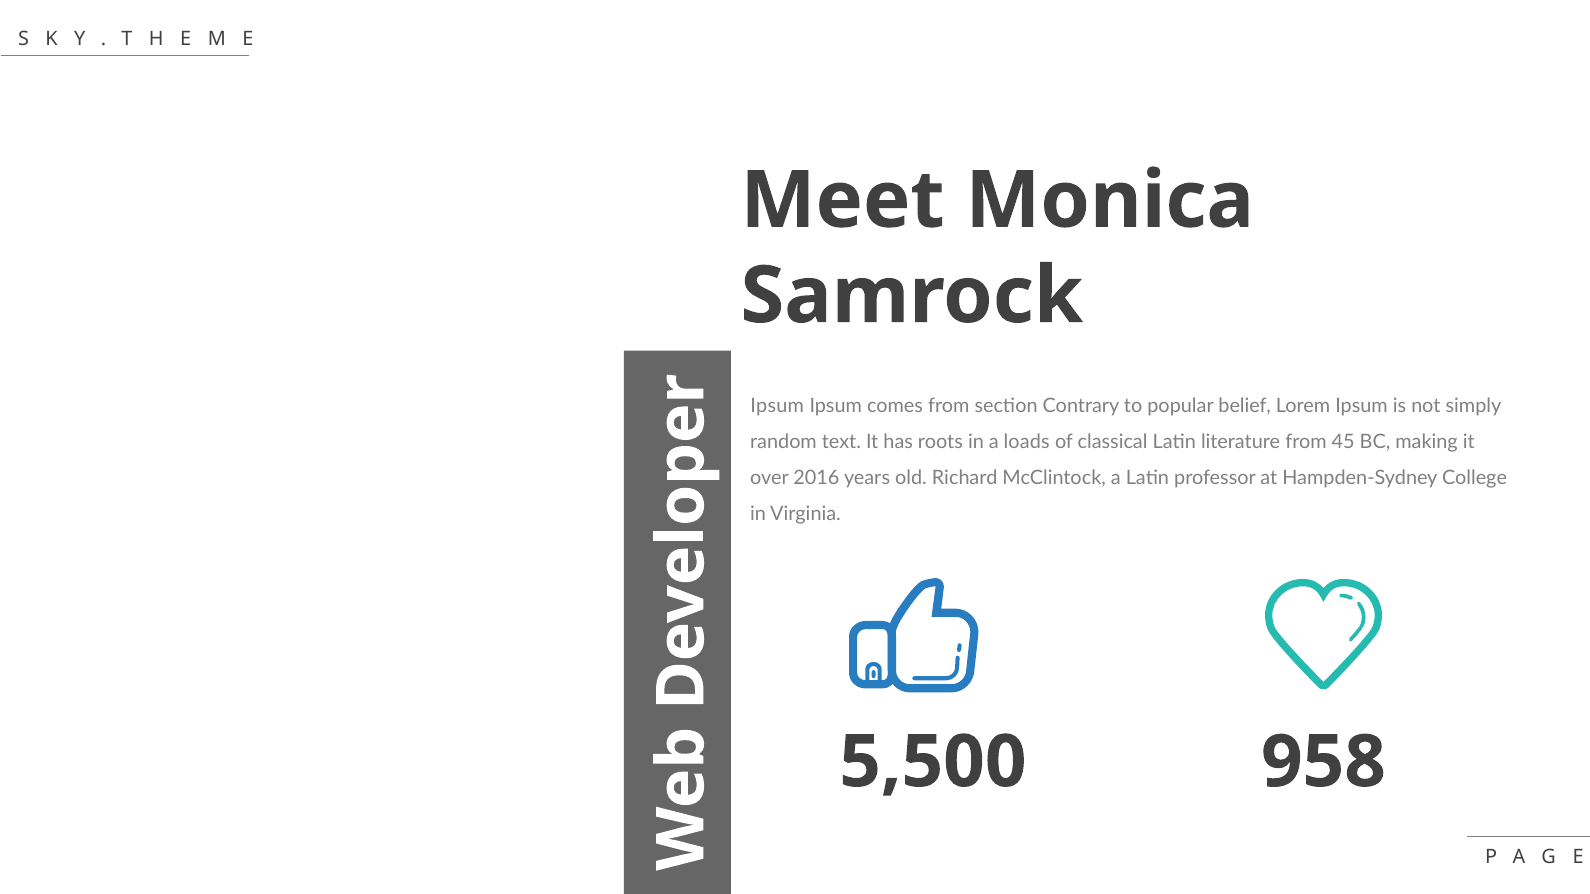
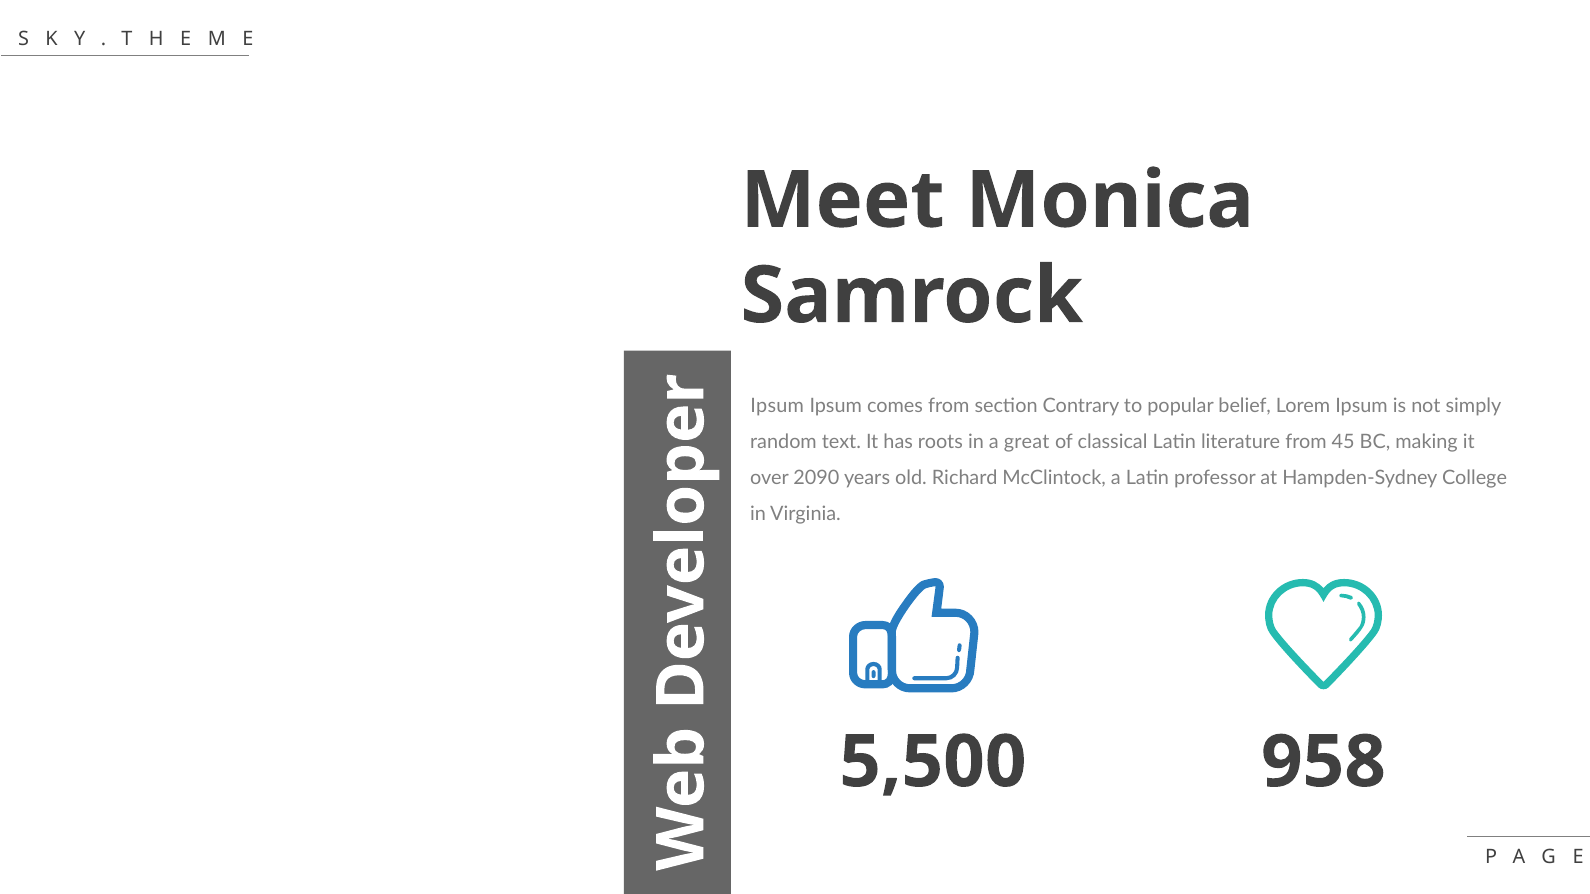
loads: loads -> great (1027, 442)
2016: 2016 -> 2090 (816, 478)
